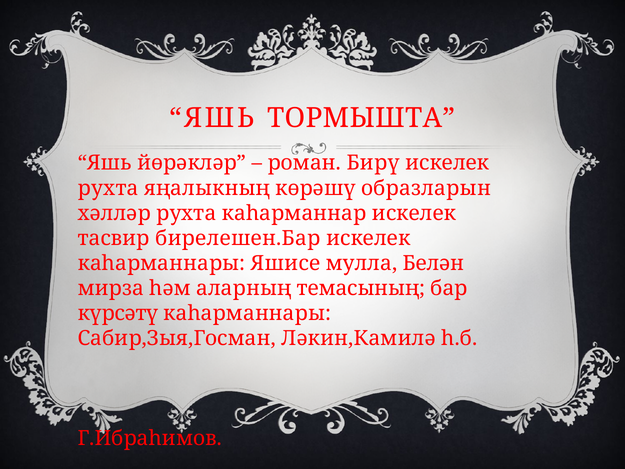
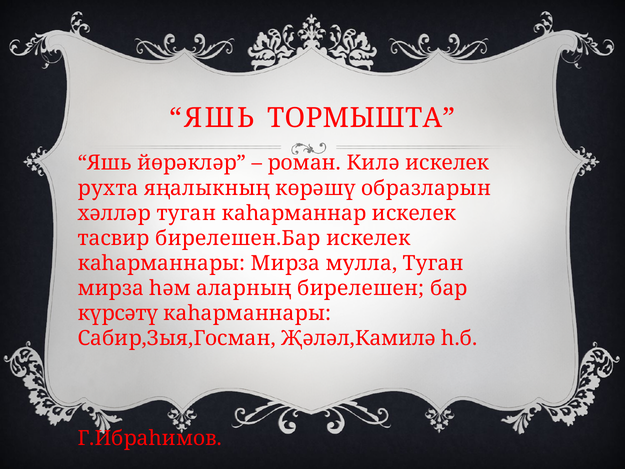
Бирү: Бирү -> Килә (373, 163)
хәлләр рухта: рухта -> туган (186, 213)
каһарманнары Яшисе: Яшисе -> Мирза (286, 263)
мулла Белән: Белән -> Туган (433, 263)
темасының: темасының -> бирелешен (361, 288)
Ләкин,Камилә: Ләкин,Камилә -> Җәләл,Камилә (359, 338)
